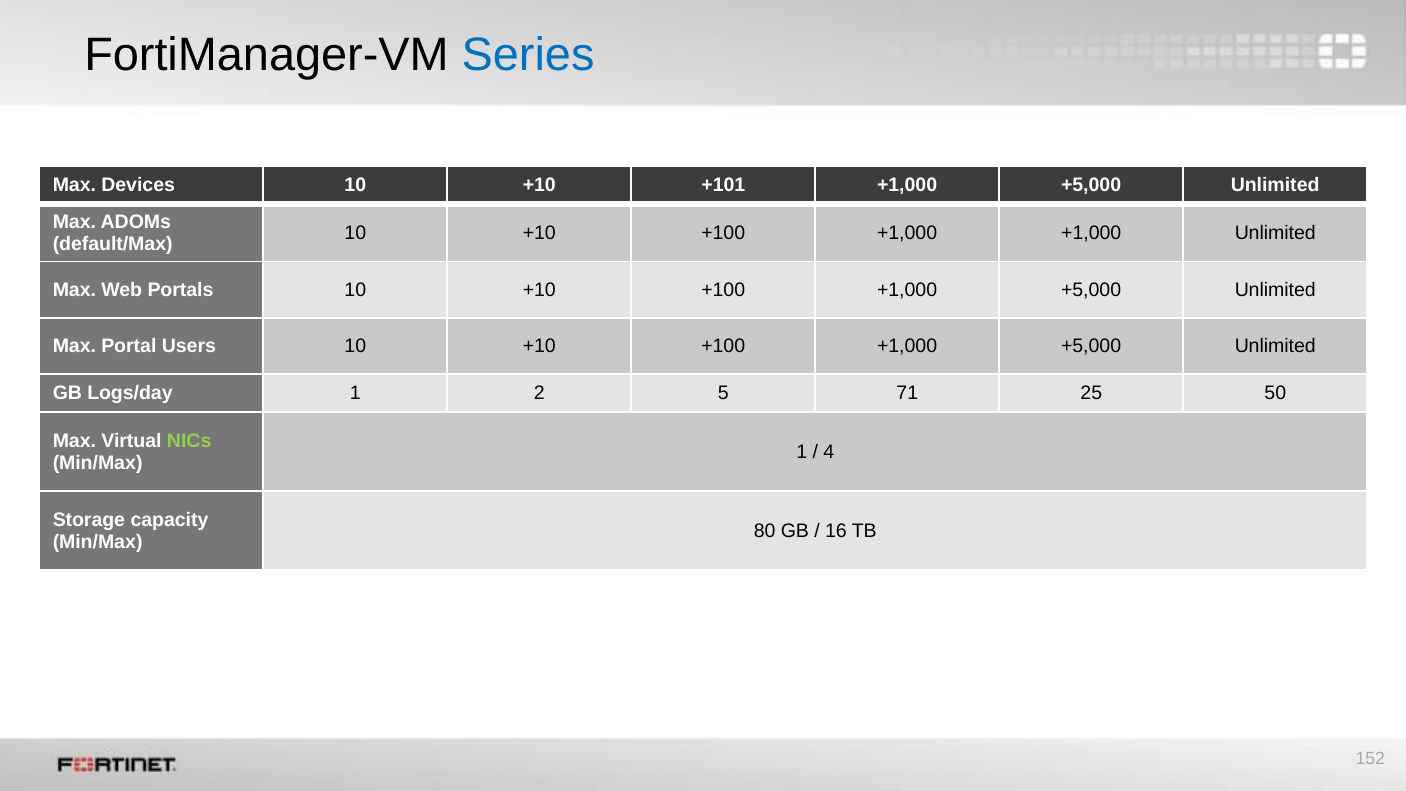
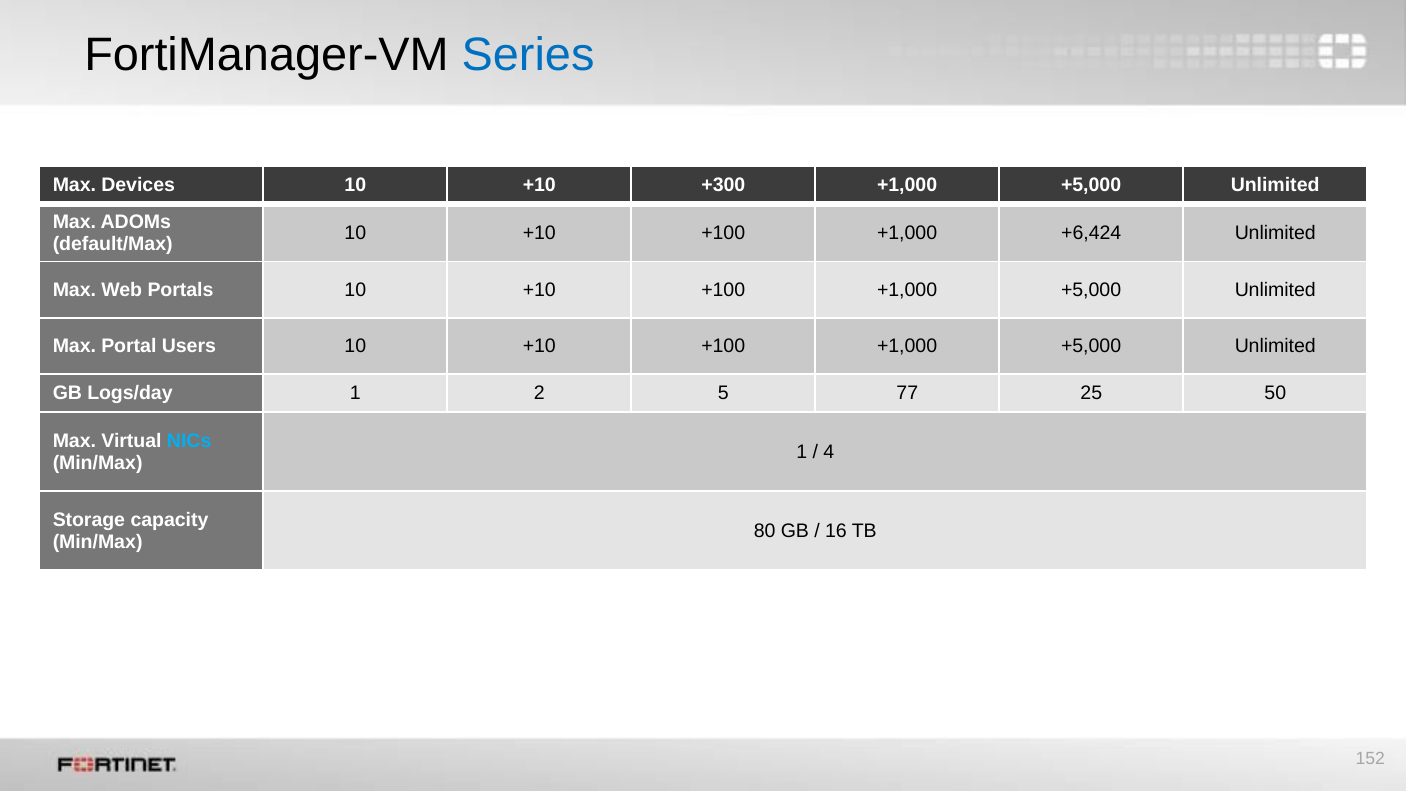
+101: +101 -> +300 (723, 185)
+1,000 +1,000: +1,000 -> +6,424 (1091, 233)
71: 71 -> 77 (907, 393)
NICs colour: light green -> light blue (189, 441)
